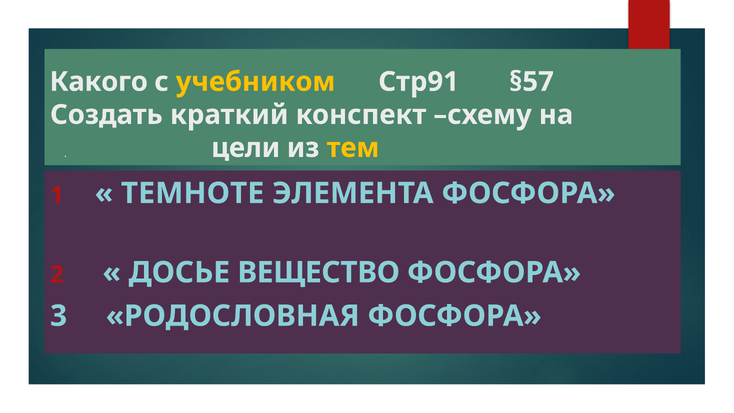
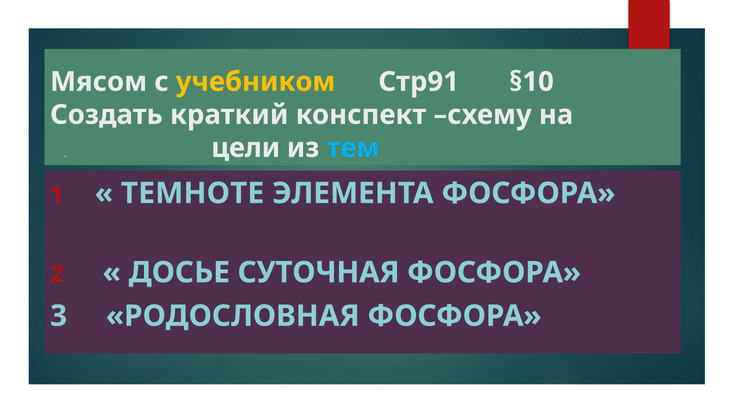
Какого: Какого -> Мясом (99, 82)
§57: §57 -> §10 (531, 82)
тем colour: yellow -> light blue (353, 148)
ВЕЩЕСТВО: ВЕЩЕСТВО -> СУТОЧНАЯ (319, 272)
